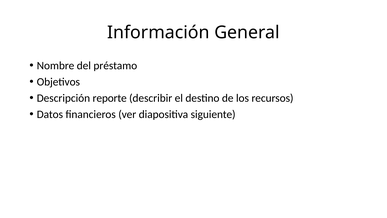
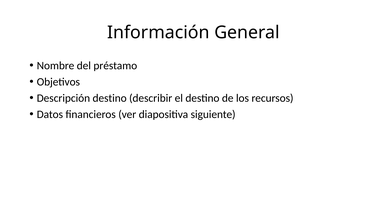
Descripción reporte: reporte -> destino (110, 98)
